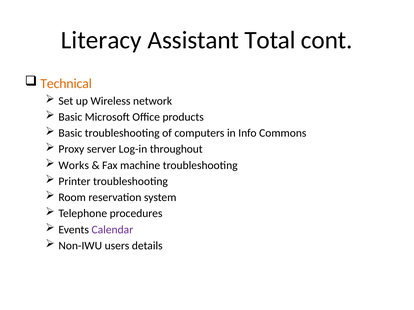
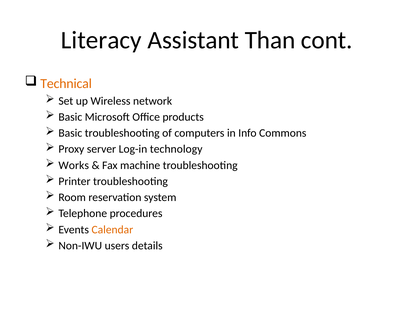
Total: Total -> Than (270, 40)
throughout: throughout -> technology (176, 149)
Calendar colour: purple -> orange (112, 230)
